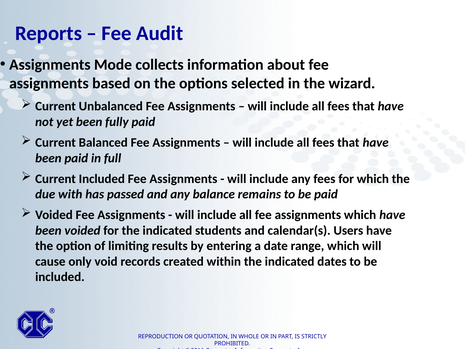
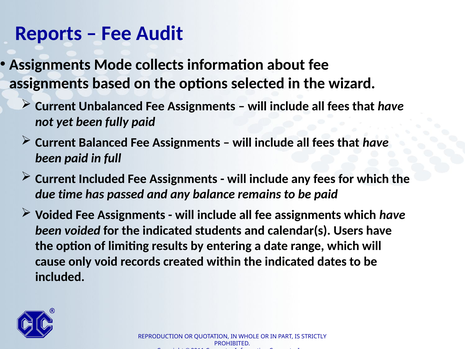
with: with -> time (70, 194)
